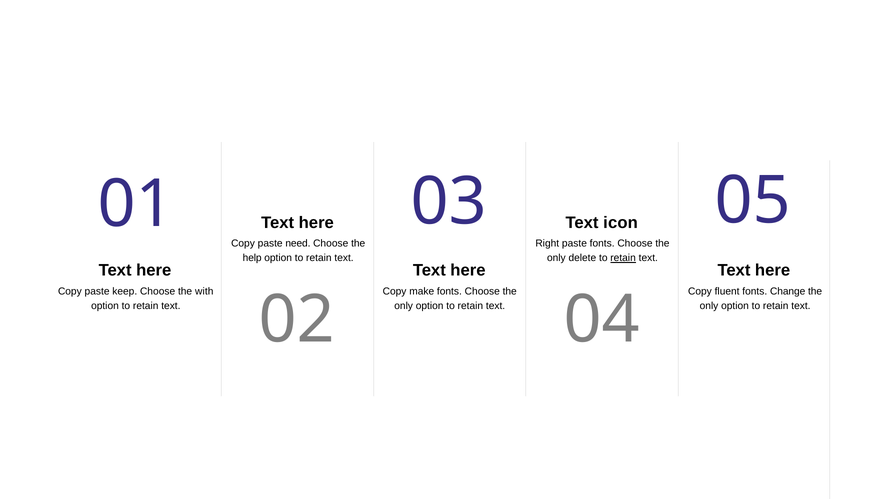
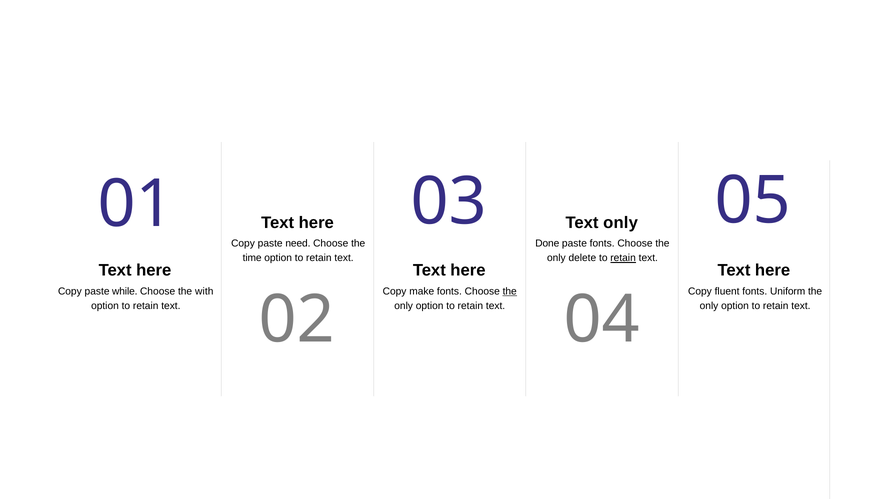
Text icon: icon -> only (621, 223)
Right: Right -> Done (547, 243)
help: help -> time (252, 258)
keep: keep -> while (125, 291)
the underline: none -> present (510, 291)
Change: Change -> Uniform (788, 291)
